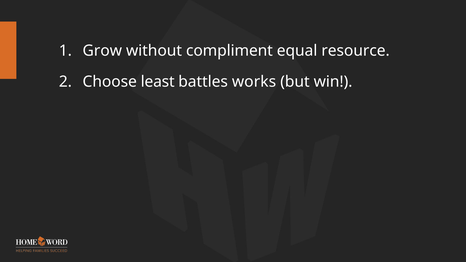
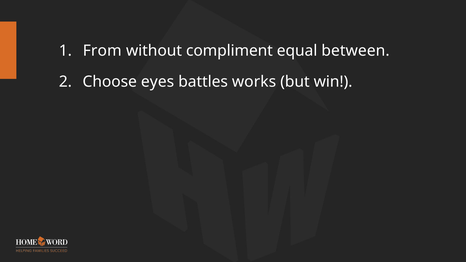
Grow: Grow -> From (102, 51)
resource: resource -> between (356, 51)
least: least -> eyes (158, 82)
